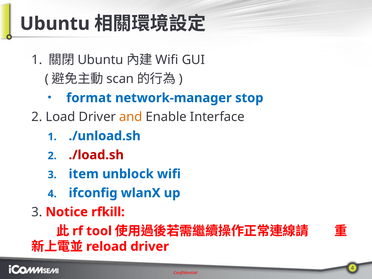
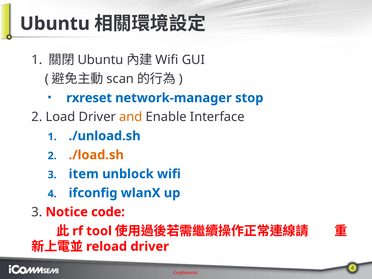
format: format -> rxreset (89, 98)
./load.sh colour: red -> orange (96, 155)
rfkill: rfkill -> code (108, 212)
